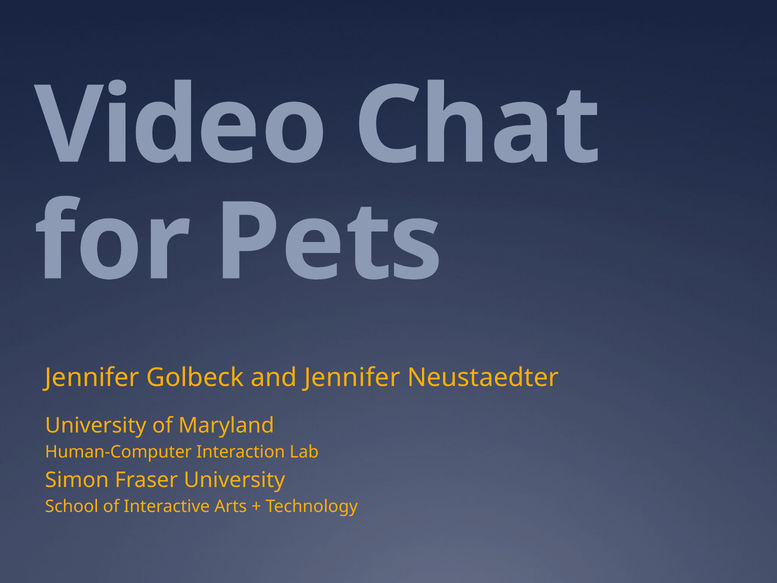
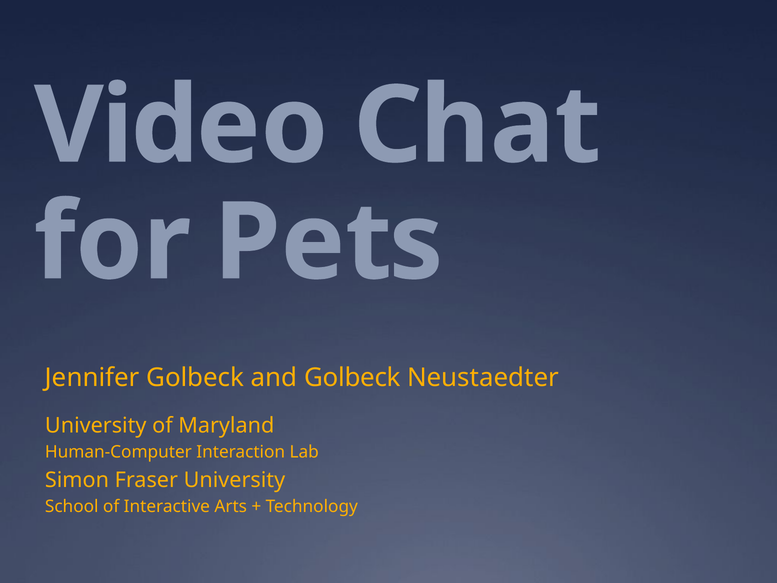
and Jennifer: Jennifer -> Golbeck (352, 377)
